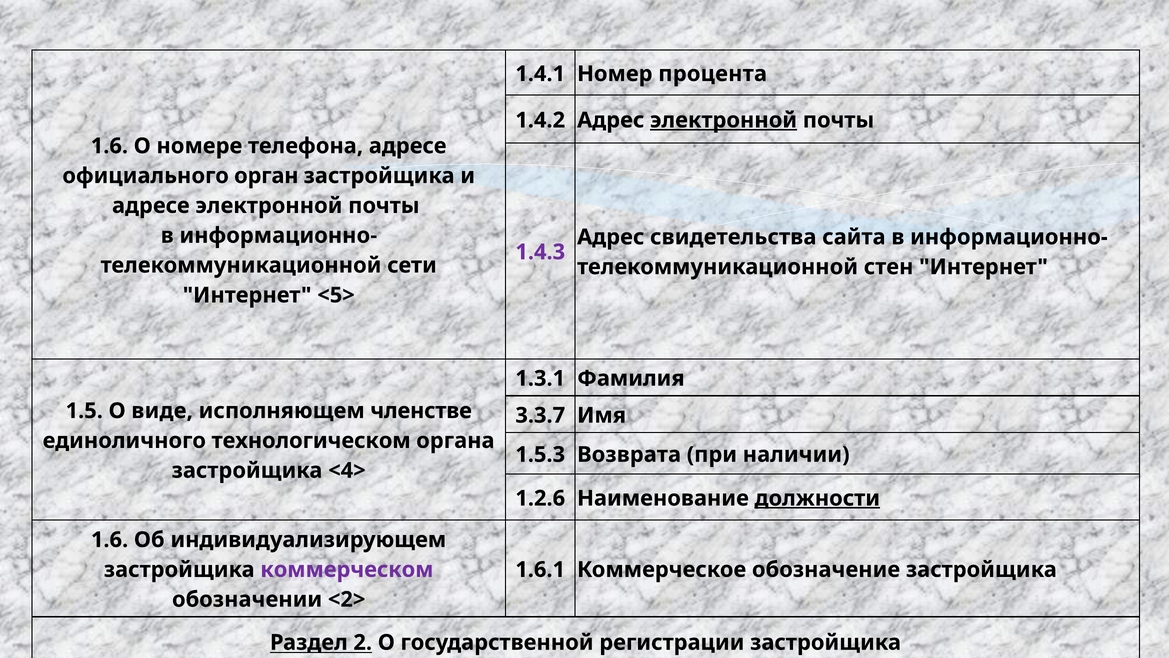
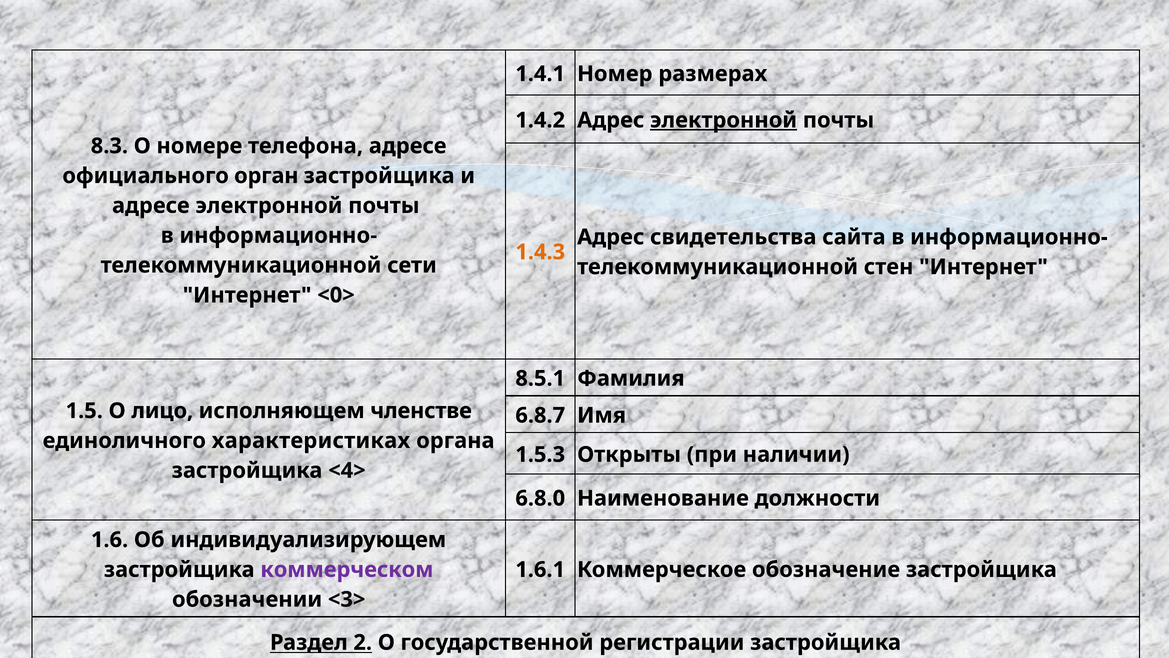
процента: процента -> размерах (713, 74)
1.6: 1.6 -> 8.3 (109, 146)
1.4.3 colour: purple -> orange (540, 252)
<5>: <5> -> <0> (336, 295)
1.3.1: 1.3.1 -> 8.5.1 (540, 378)
виде: виде -> лицо (162, 411)
3.3.7: 3.3.7 -> 6.8.7 (540, 415)
технологическом: технологическом -> характеристиках (311, 440)
Возврата: Возврата -> Открыты (629, 454)
1.2.6: 1.2.6 -> 6.8.0 (540, 498)
должности underline: present -> none (817, 498)
<2>: <2> -> <3> (347, 599)
